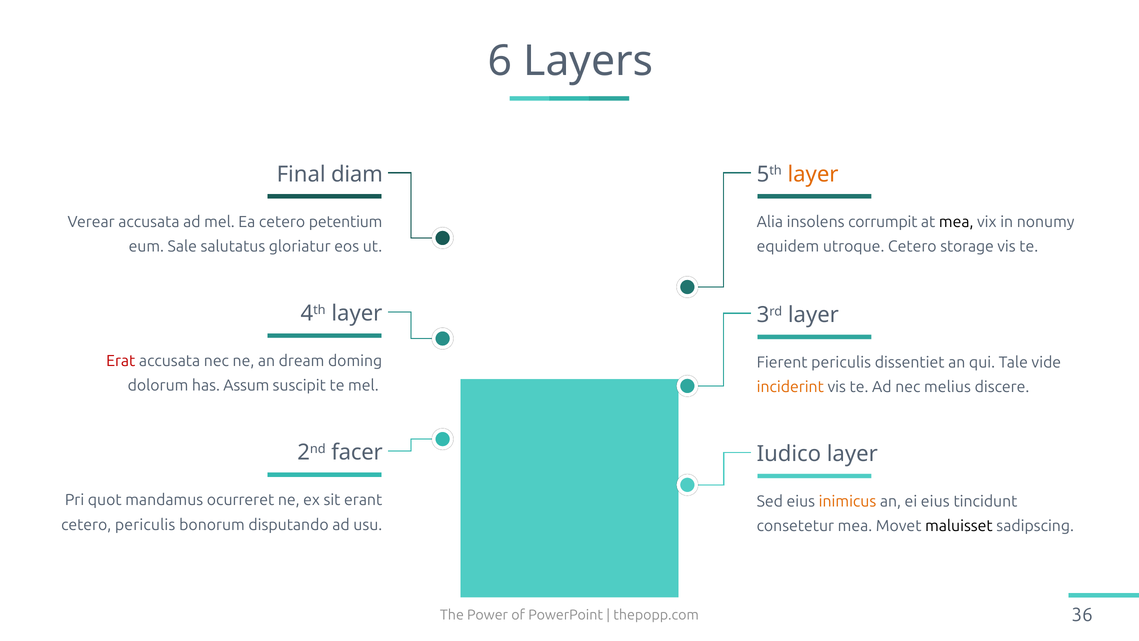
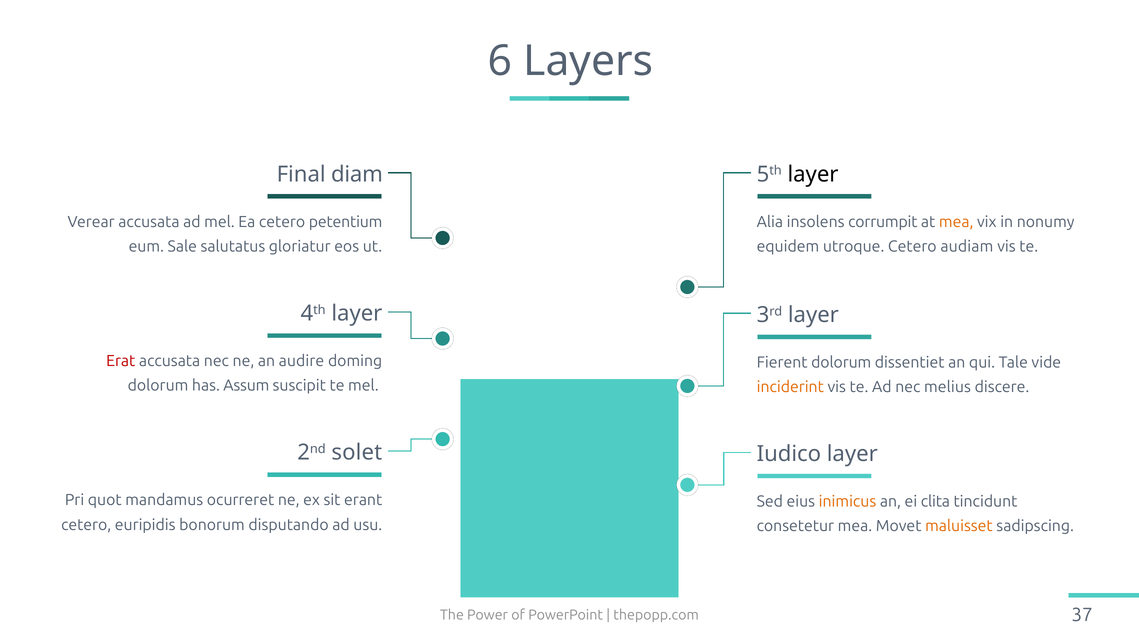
layer colour: orange -> black (813, 174)
mea colour: black -> orange (956, 222)
storage: storage -> audiam (967, 246)
dream: dream -> audire (301, 361)
Fierent periculis: periculis -> dolorum (841, 362)
facer: facer -> solet (357, 452)
ei eius: eius -> clita (935, 501)
cetero periculis: periculis -> euripidis (145, 525)
maluisset colour: black -> orange (959, 526)
36: 36 -> 37 (1082, 614)
